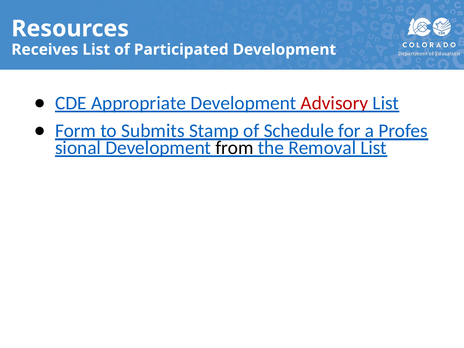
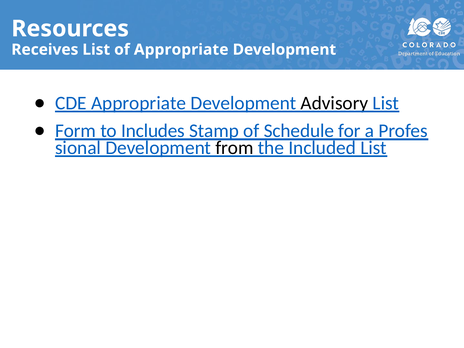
of Participated: Participated -> Appropriate (181, 50)
Advisory colour: red -> black (334, 103)
Submits: Submits -> Includes (153, 131)
Removal: Removal -> Included (322, 148)
